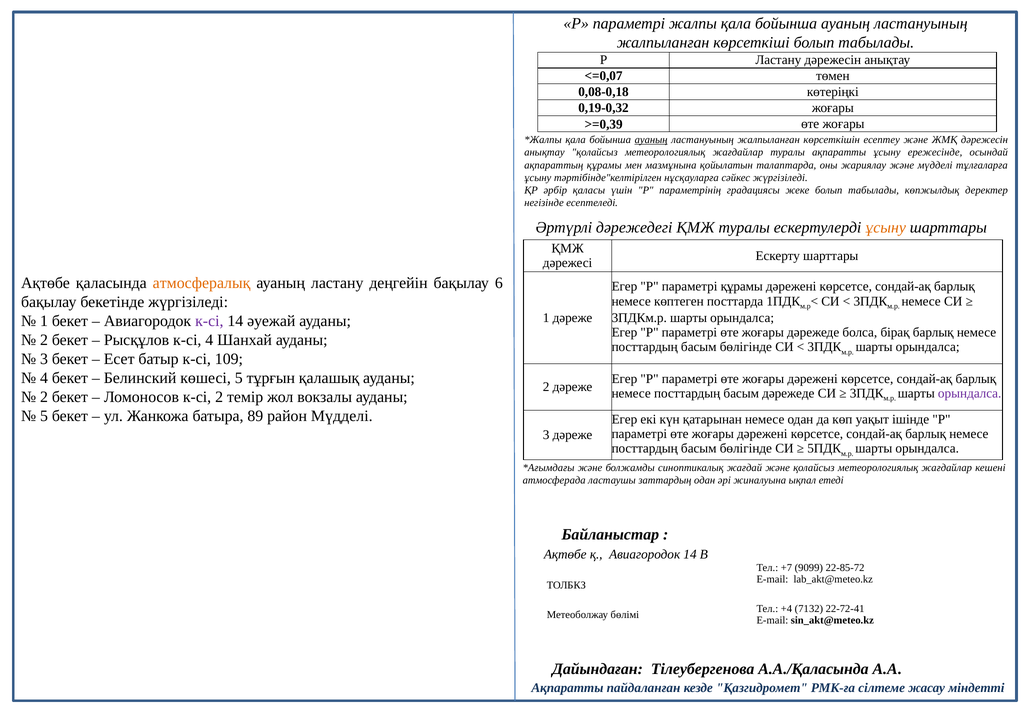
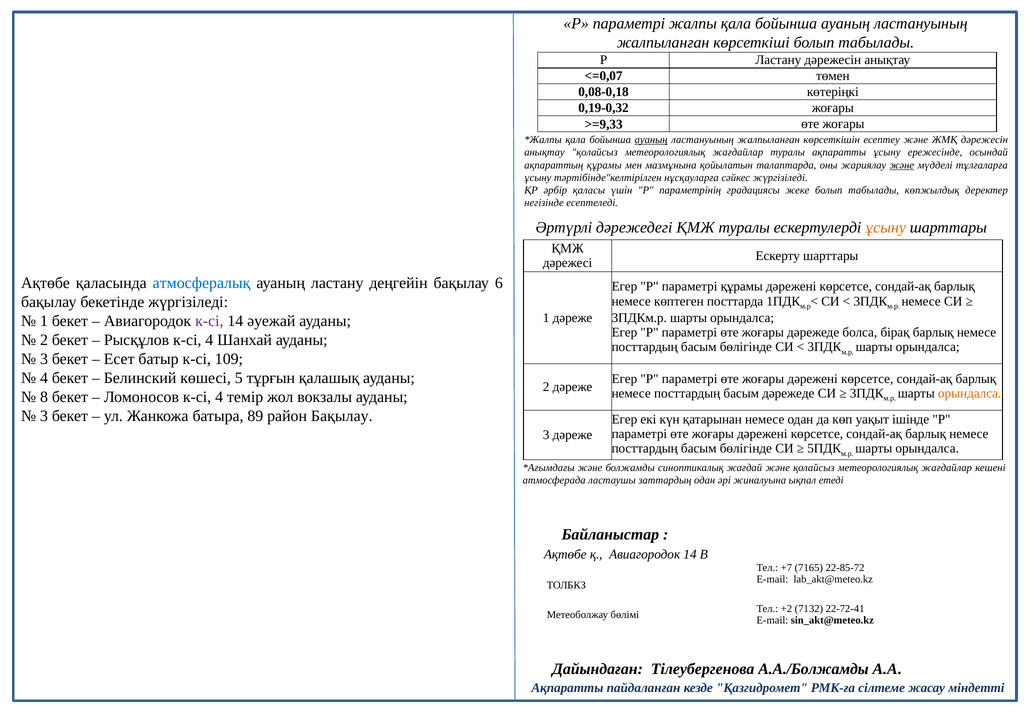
>=0,39: >=0,39 -> >=9,33 (604, 124)
және underline: none -> present (902, 165)
атмосфералық colour: orange -> blue (202, 283)
орындалса colour: purple -> orange (970, 393)
2: 2 -> 8 (44, 397)
Ломоносов к-сі 2: 2 -> 4 (219, 397)
5: 5 -> 3 (44, 416)
район Мүдделі: Мүдделі -> Бақылау (342, 416)
9099: 9099 -> 7165 (809, 568)
+4: +4 -> +2 (786, 609)
А.А./Қаласында: А.А./Қаласында -> А.А./Болжамды (813, 669)
